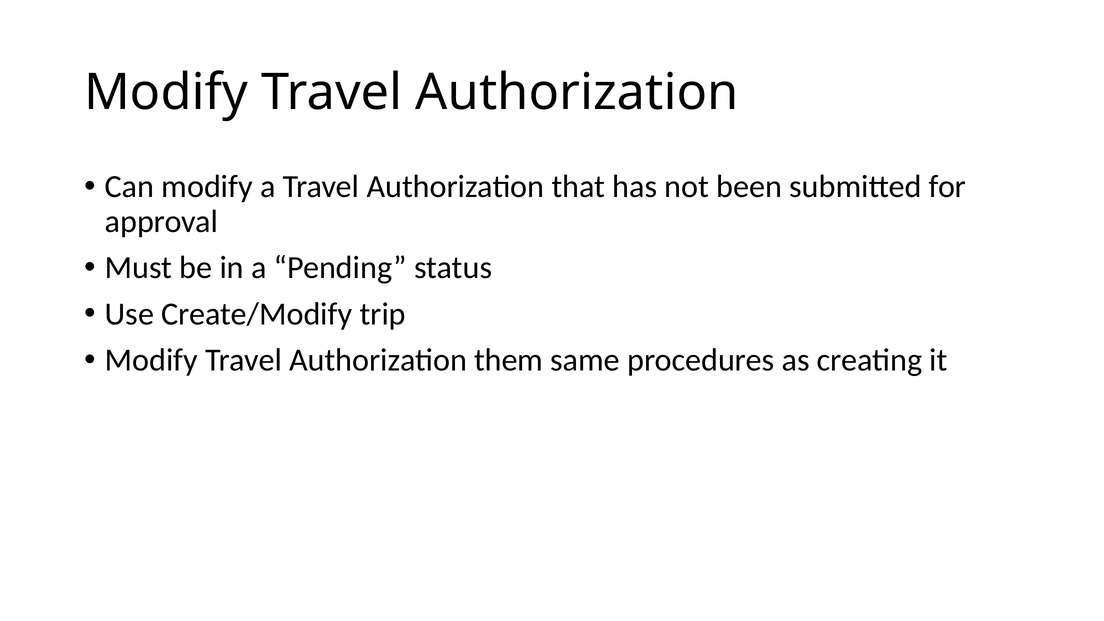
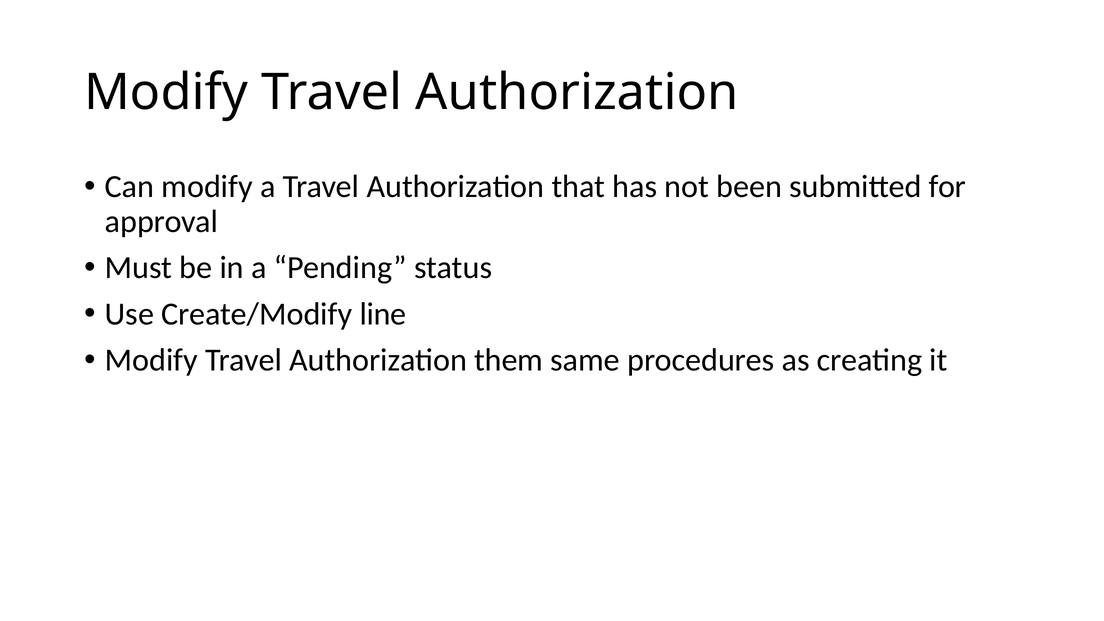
trip: trip -> line (383, 314)
